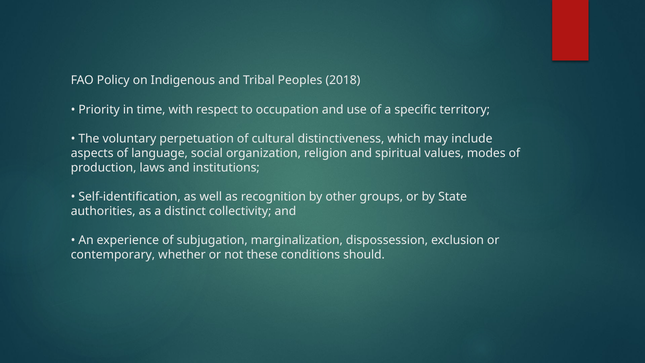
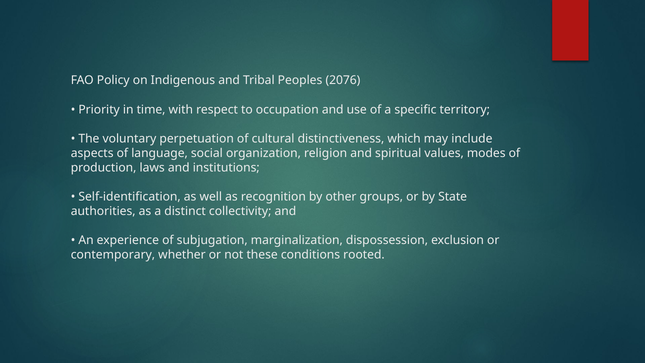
2018: 2018 -> 2076 (343, 80)
should: should -> rooted (364, 255)
